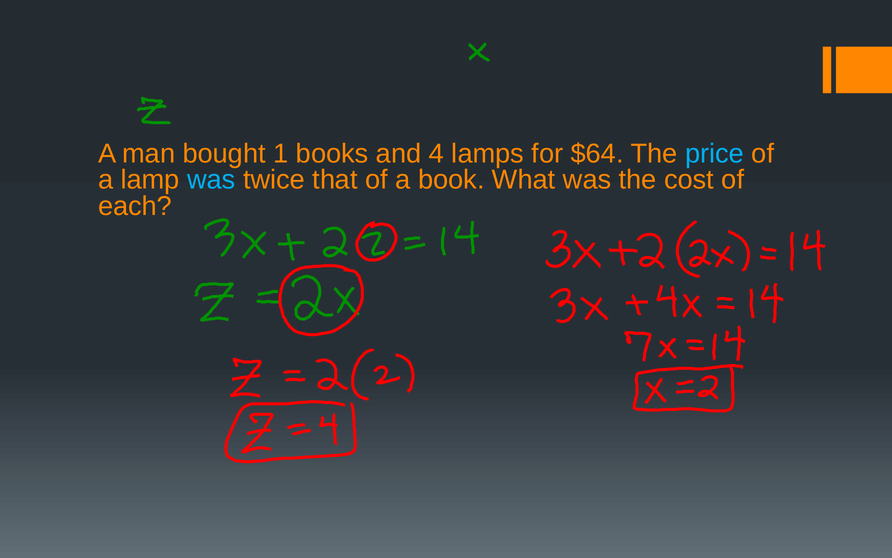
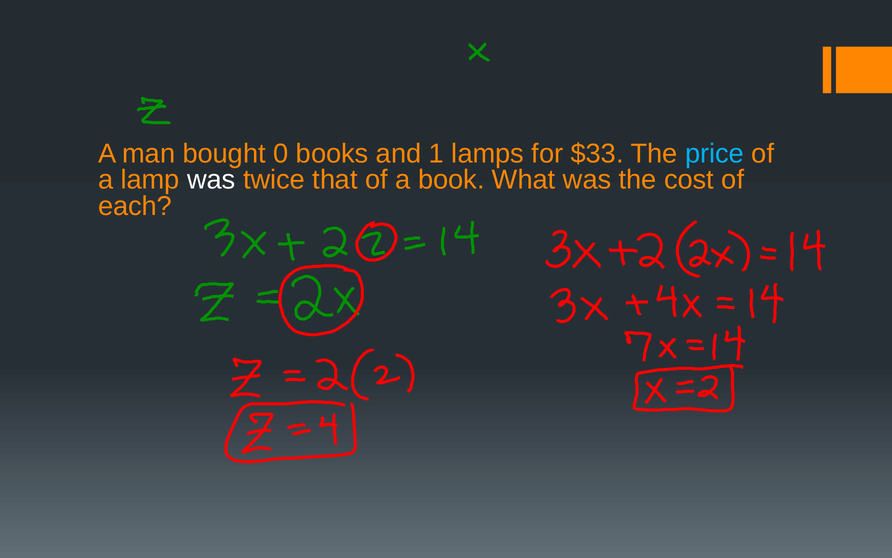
1: 1 -> 0 (281, 154)
4: 4 -> 1 (436, 154)
$64: $64 -> $33 (597, 154)
was colour: light blue -> white (211, 180)
